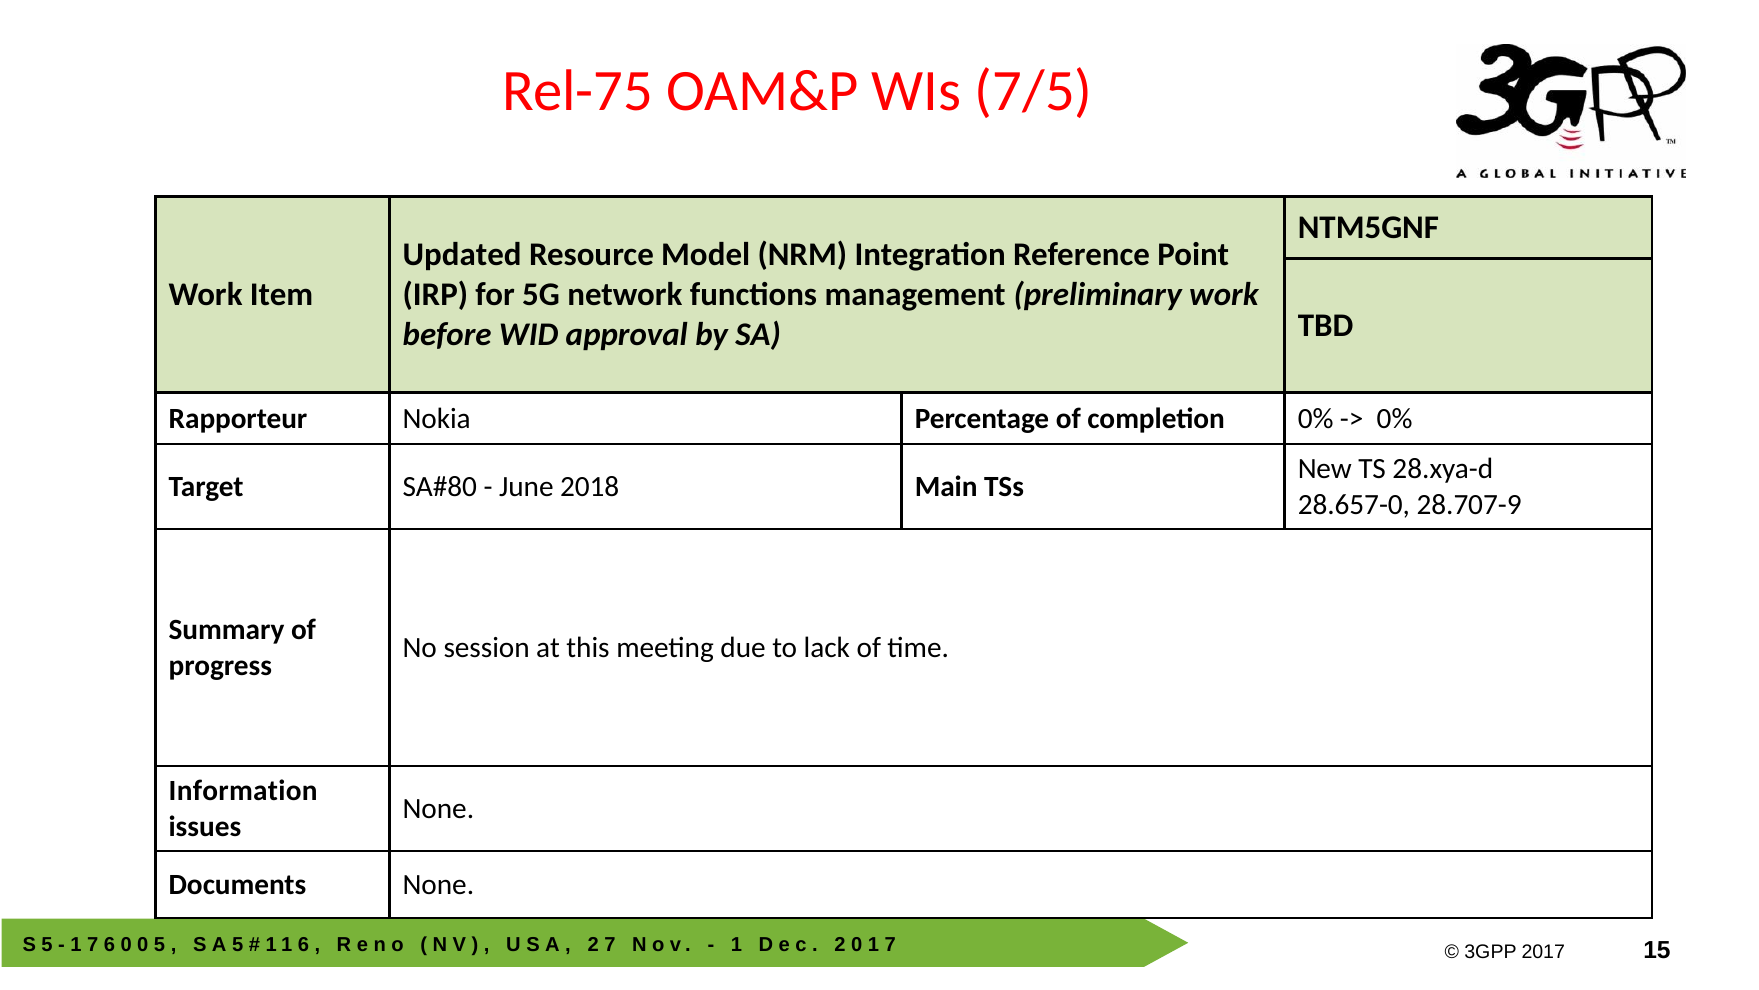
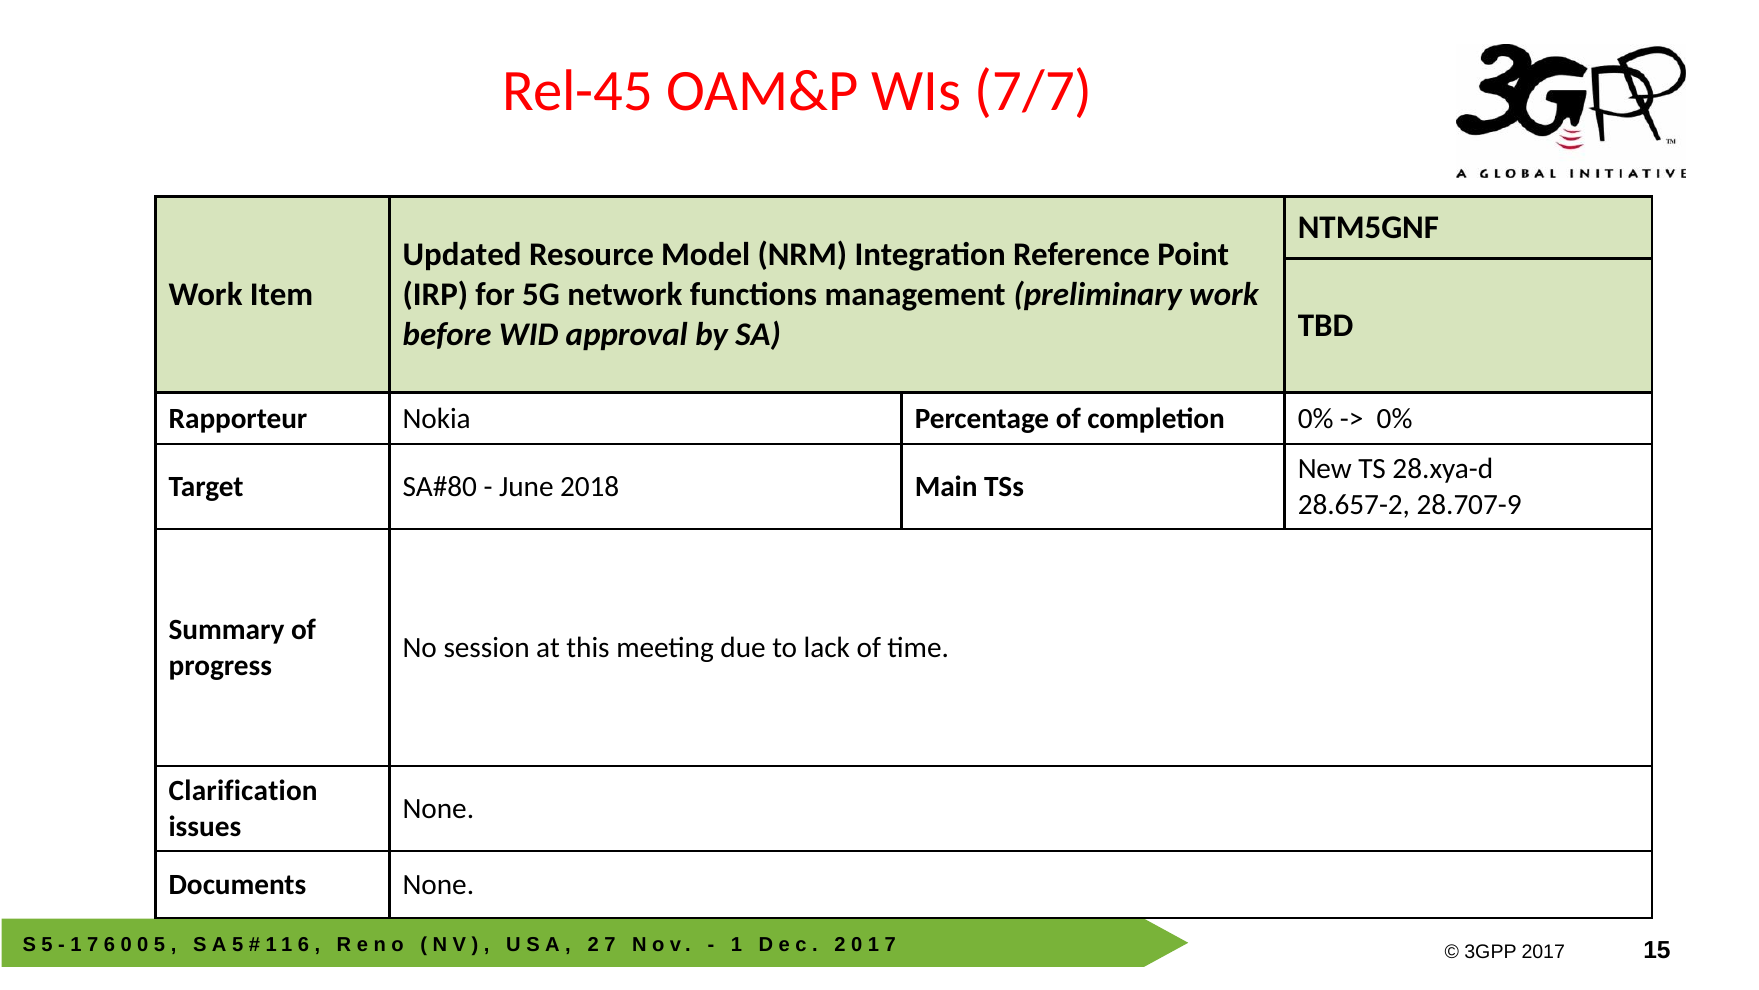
Rel-75: Rel-75 -> Rel-45 (577, 91)
7/5: 7/5 -> 7/7 (1034, 91)
28.657-0: 28.657-0 -> 28.657-2 (1354, 504)
Information: Information -> Clarification (243, 790)
